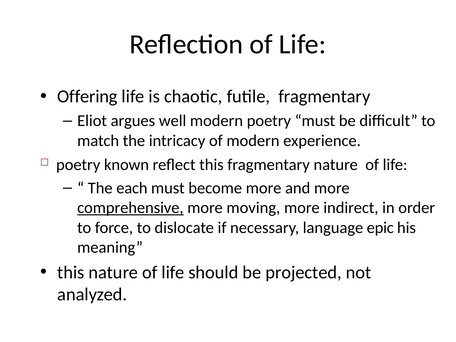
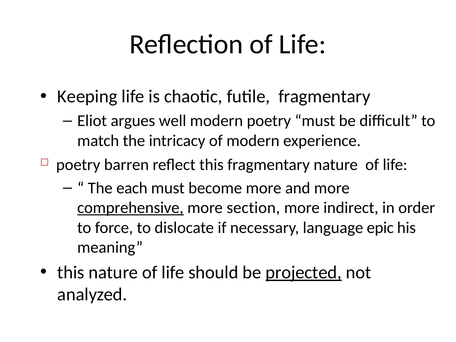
Offering: Offering -> Keeping (87, 97)
known: known -> barren (126, 165)
moving: moving -> section (253, 208)
projected underline: none -> present (304, 272)
